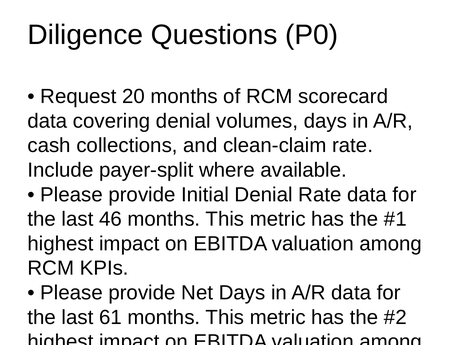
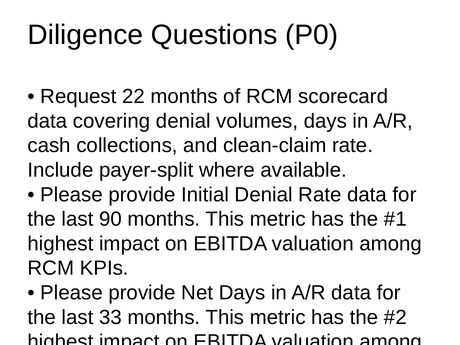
20: 20 -> 22 (134, 96)
46: 46 -> 90 (110, 219)
61: 61 -> 33 (110, 317)
